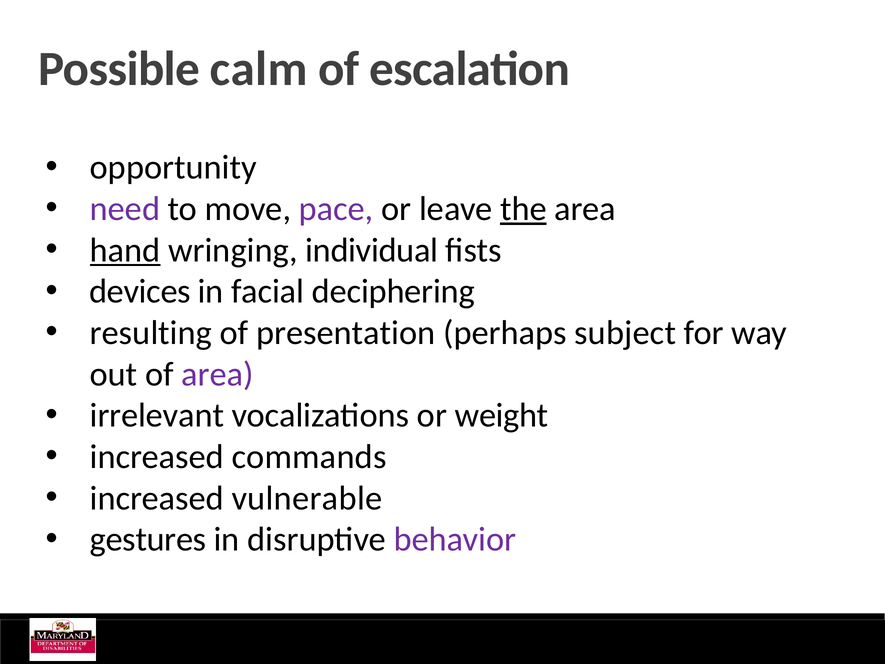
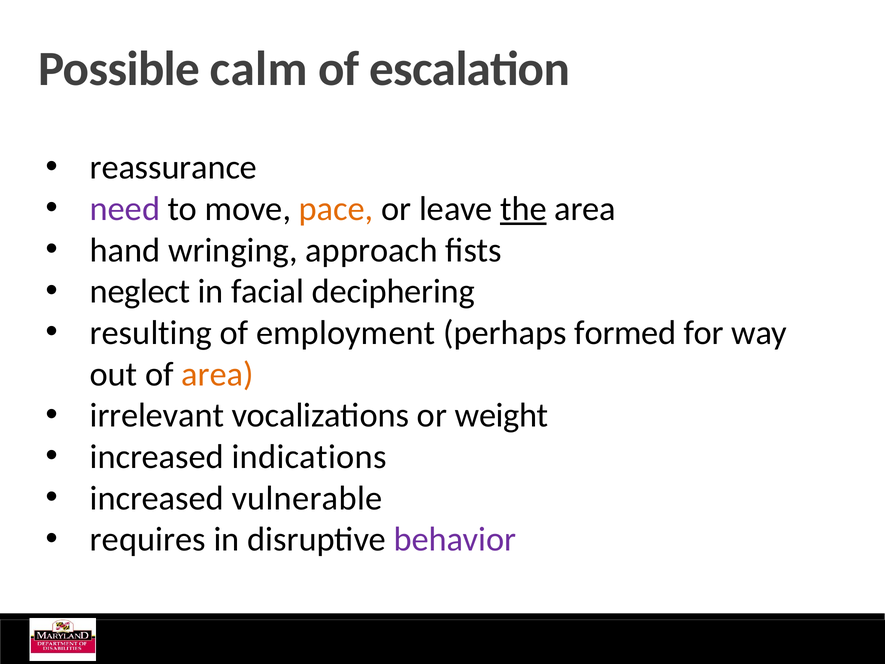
opportunity: opportunity -> reassurance (173, 168)
pace colour: purple -> orange (336, 209)
hand underline: present -> none (125, 250)
individual: individual -> approach (372, 250)
devices: devices -> neglect (140, 291)
presentation: presentation -> employment (346, 333)
subject: subject -> formed (625, 333)
area colour: purple -> orange (217, 374)
commands: commands -> indications (309, 457)
gestures: gestures -> requires (148, 539)
